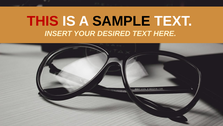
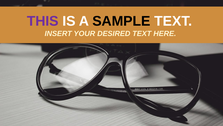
THIS colour: red -> purple (43, 21)
